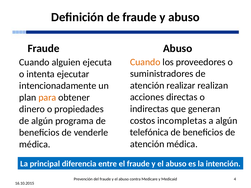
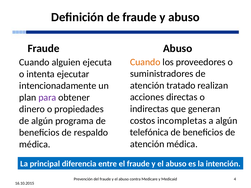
realizar: realizar -> tratado (181, 86)
para colour: orange -> purple (47, 98)
venderle: venderle -> respaldo (91, 133)
